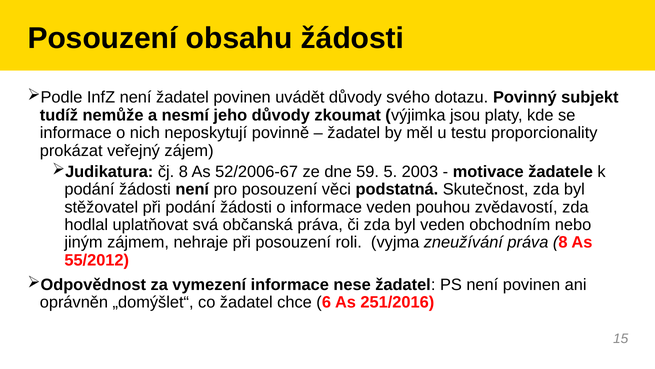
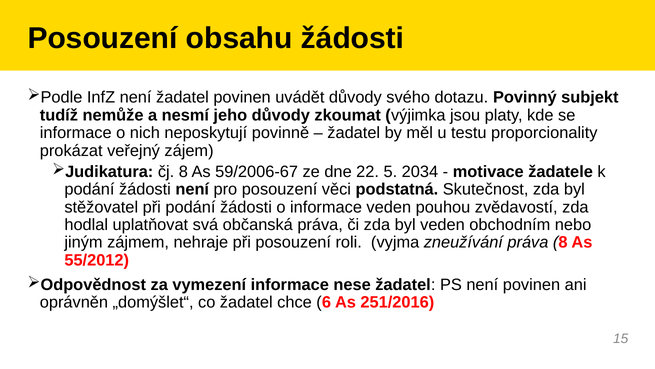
52/2006-67: 52/2006-67 -> 59/2006-67 (257, 171)
59: 59 -> 22 (368, 171)
2003: 2003 -> 2034 (420, 171)
